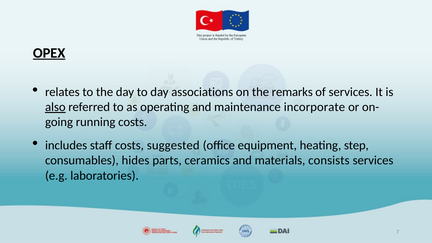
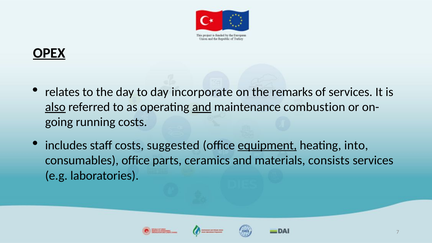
associations: associations -> incorporate (202, 92)
and underline: none -> present (202, 107)
incorporate: incorporate -> combustion (314, 107)
equipment underline: none -> present (267, 145)
step: step -> into (356, 145)
consumables hides: hides -> office (136, 160)
